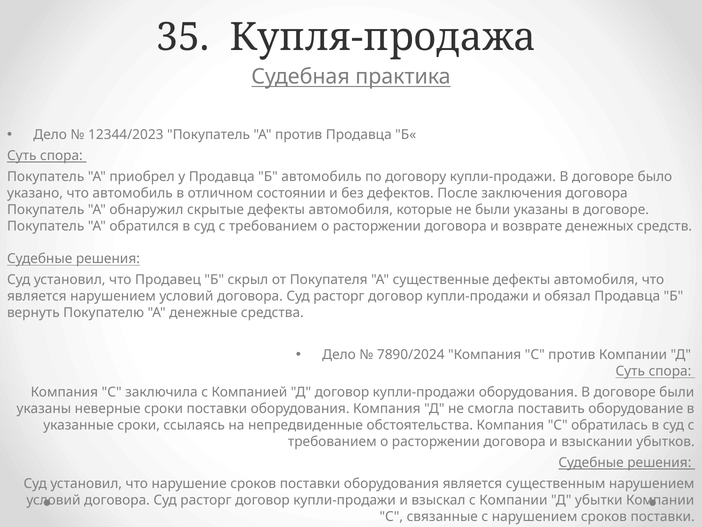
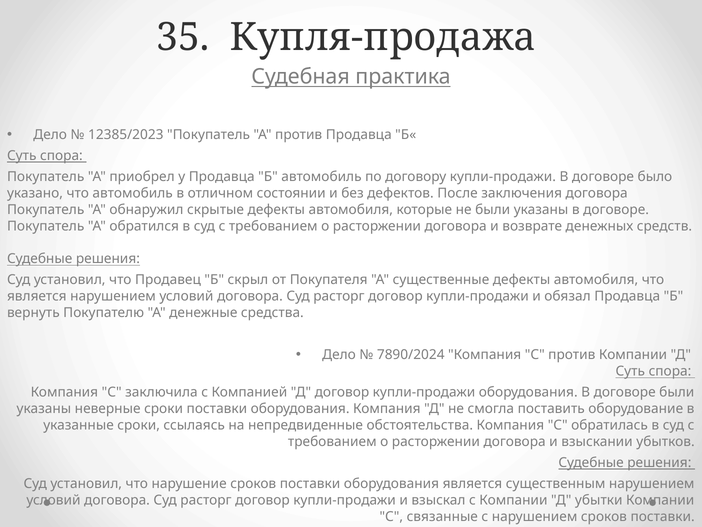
12344/2023: 12344/2023 -> 12385/2023 (126, 135)
